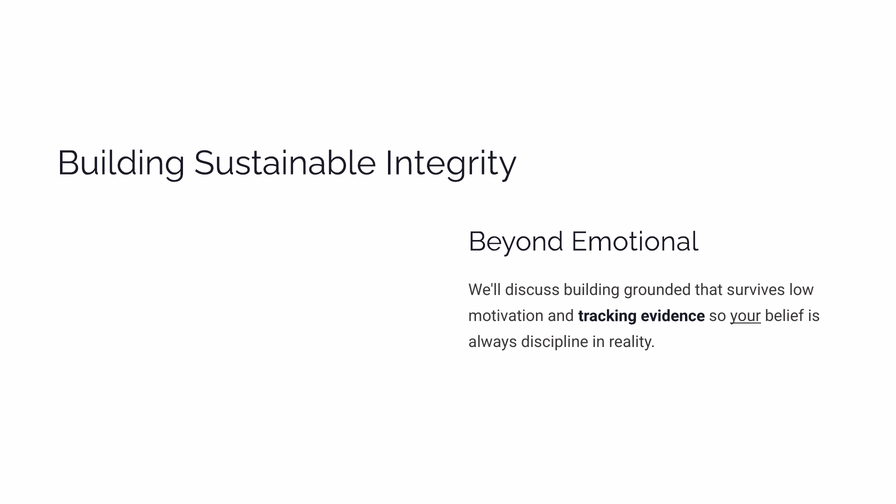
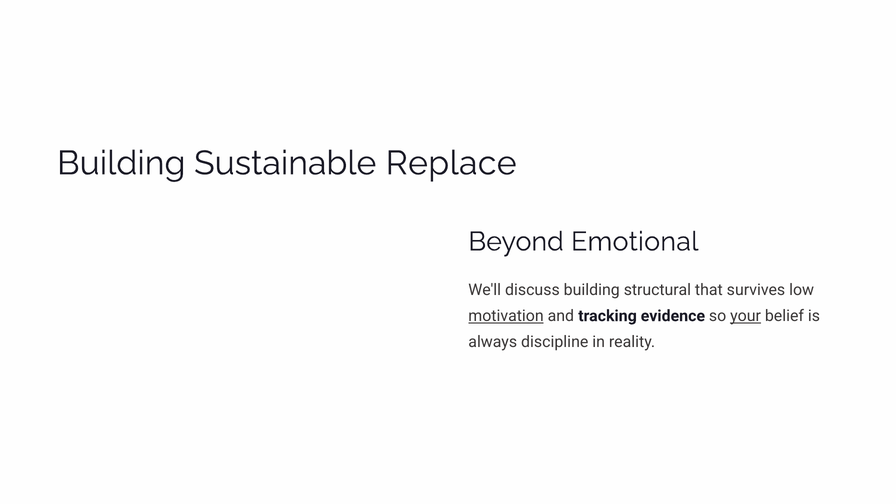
Integrity: Integrity -> Replace (451, 163)
grounded: grounded -> structural (657, 290)
motivation underline: none -> present (506, 316)
